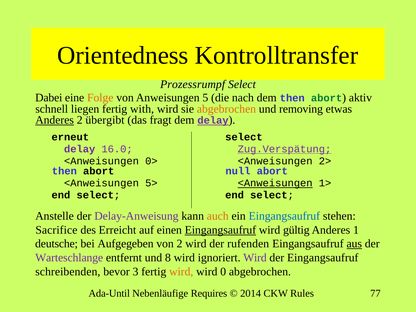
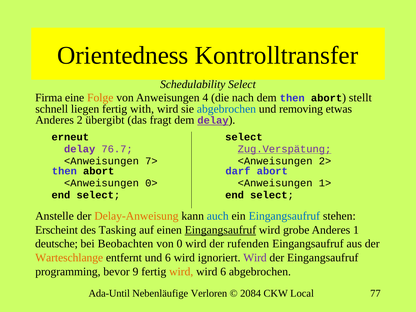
Prozessrumpf: Prozessrumpf -> Schedulability (193, 84)
Dabei: Dabei -> Firma (49, 98)
5: 5 -> 4 (205, 98)
abort colour: green -> black (327, 98)
aktiv: aktiv -> stellt (360, 98)
abgebrochen colour: orange -> blue (226, 109)
Anderes underline: present -> none (55, 120)
16.0: 16.0 -> 76.7 (117, 149)
0>: 0> -> 7> (151, 161)
null: null -> darf (238, 171)
5>: 5> -> 0> (151, 183)
<Anweisungen underline: present -> none (275, 183)
Delay-Anweisung colour: purple -> orange (136, 216)
auch colour: orange -> blue (218, 216)
Sacrifice: Sacrifice -> Erscheint (57, 230)
Erreicht: Erreicht -> Tasking (117, 230)
gültig: gültig -> grobe (296, 230)
Aufgegeben: Aufgegeben -> Beobachten (125, 244)
von 2: 2 -> 0 (179, 244)
aus underline: present -> none (354, 244)
Warteschlange colour: purple -> orange (69, 258)
und 8: 8 -> 6 (168, 258)
schreibenden: schreibenden -> programming (68, 272)
3: 3 -> 9 (136, 272)
wird 0: 0 -> 6 (223, 272)
Requires: Requires -> Verloren (209, 293)
2014: 2014 -> 2084 (251, 293)
Rules: Rules -> Local (302, 293)
